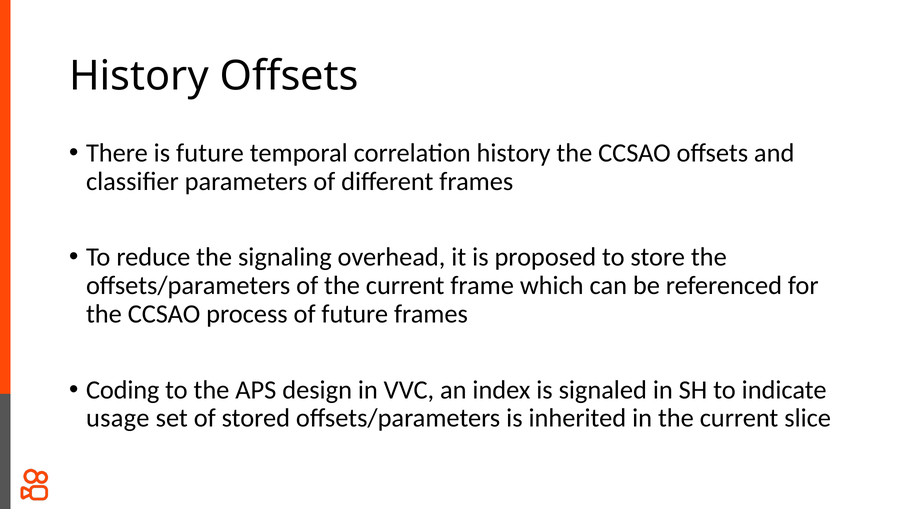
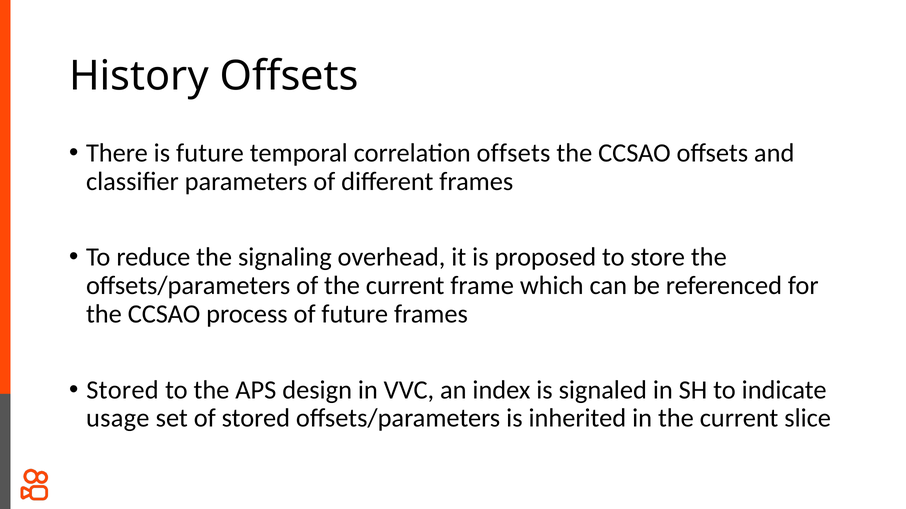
correlation history: history -> offsets (513, 153)
Coding: Coding -> Stored (122, 390)
